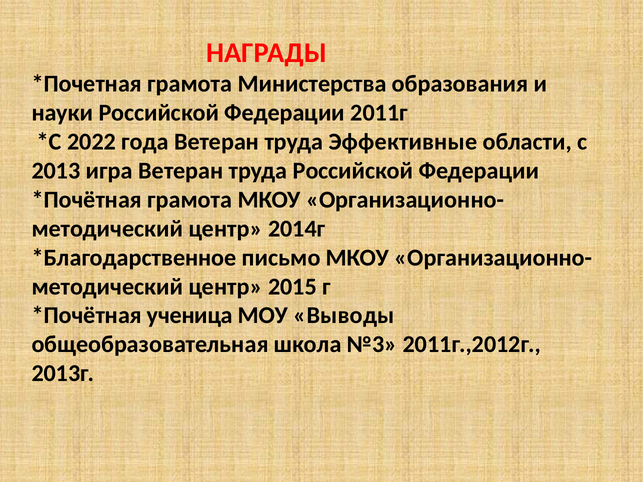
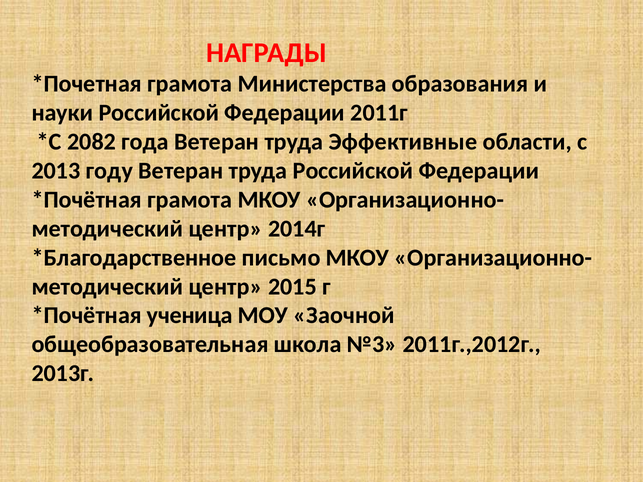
2022: 2022 -> 2082 (92, 142)
игра: игра -> году (109, 171)
Выводы: Выводы -> Заочной (344, 316)
